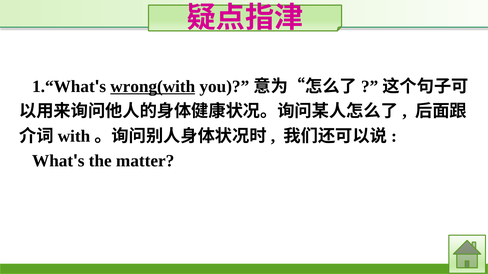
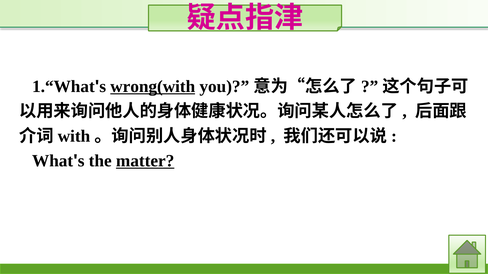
matter underline: none -> present (145, 161)
